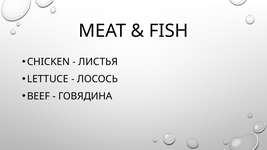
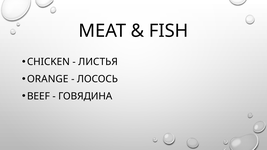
LETTUCE: LETTUCE -> ORANGE (48, 79)
